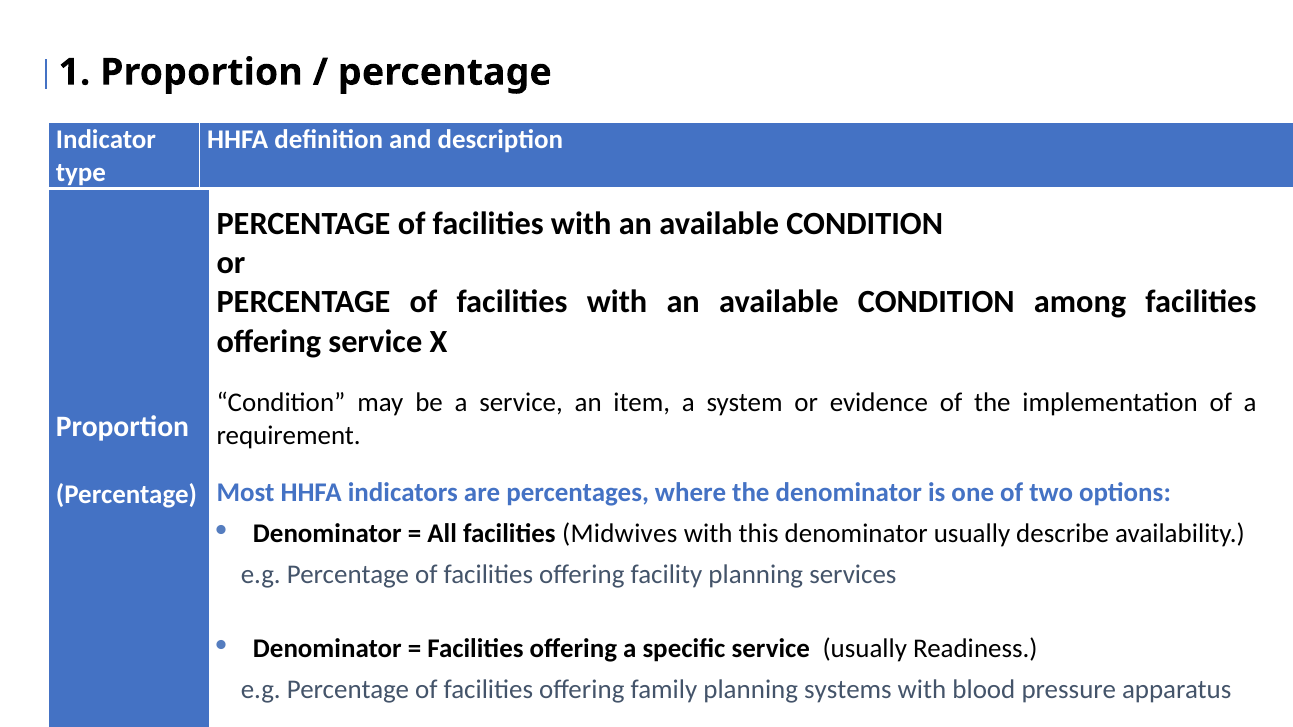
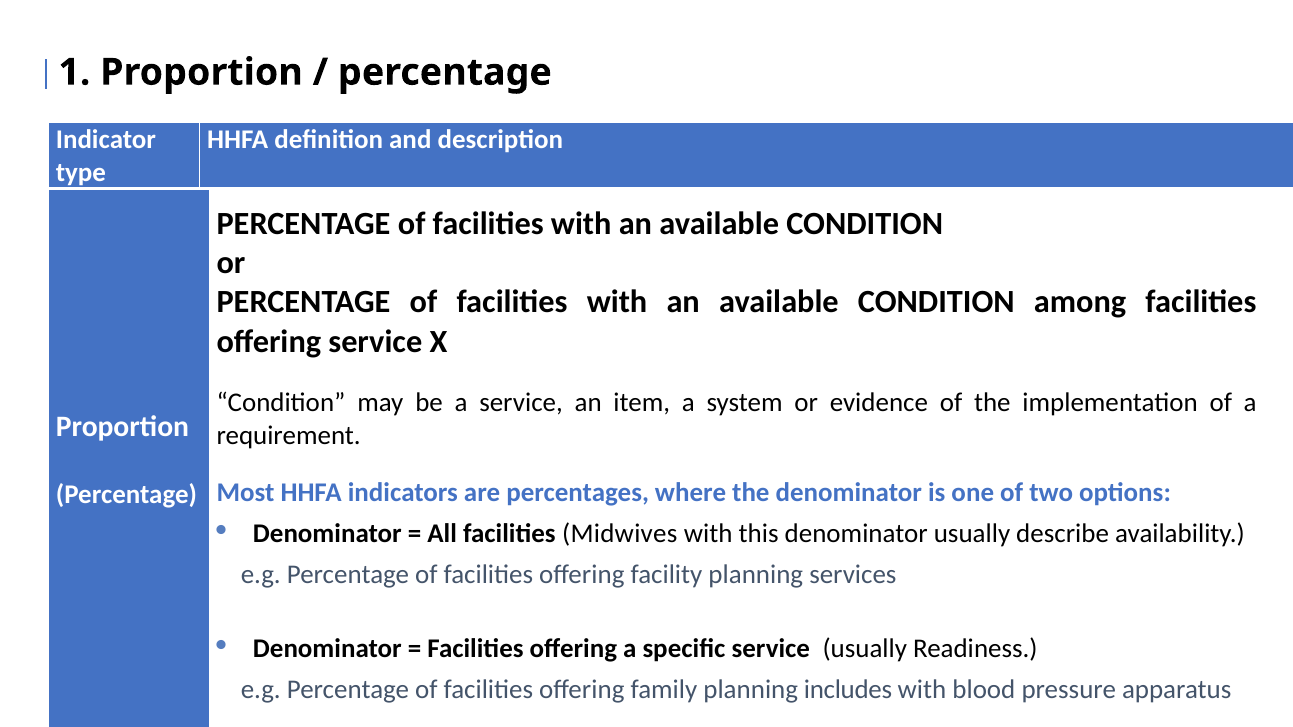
systems: systems -> includes (848, 690)
